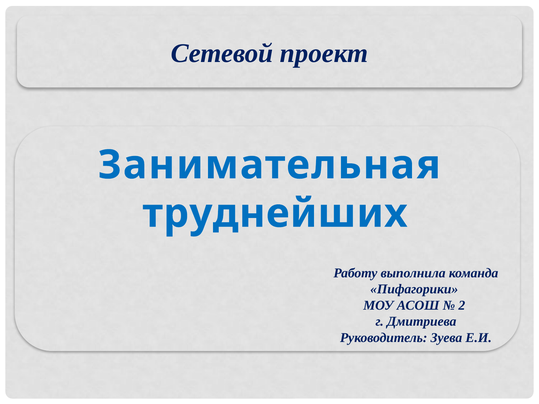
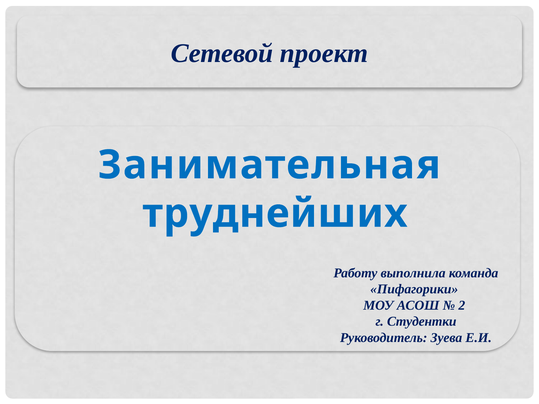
Дмитриева: Дмитриева -> Студентки (422, 322)
